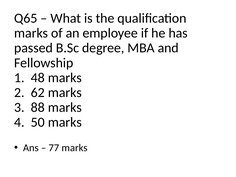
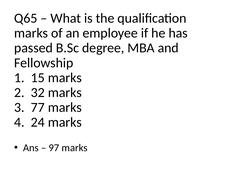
48: 48 -> 15 (38, 78)
62: 62 -> 32 (38, 93)
88: 88 -> 77 (38, 107)
50: 50 -> 24 (38, 122)
77: 77 -> 97 (54, 148)
